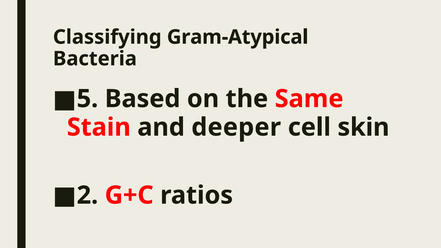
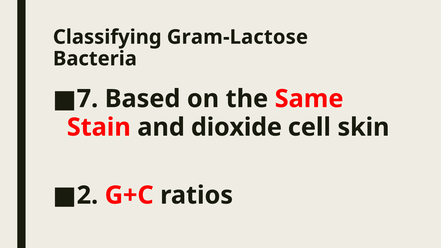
Gram-Atypical: Gram-Atypical -> Gram-Lactose (237, 37)
5: 5 -> 7 (87, 99)
deeper: deeper -> dioxide (236, 127)
